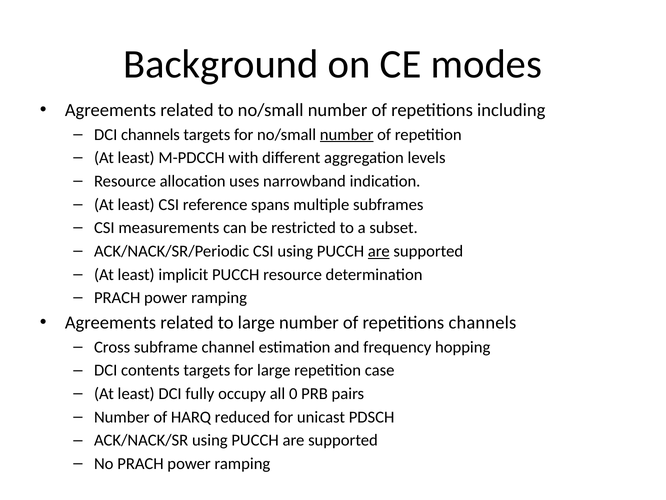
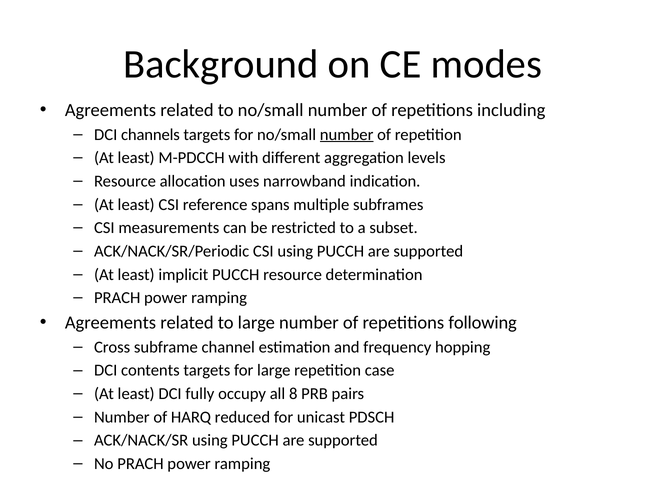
are underline: present -> none (379, 251)
repetitions channels: channels -> following (483, 322)
0: 0 -> 8 (293, 393)
